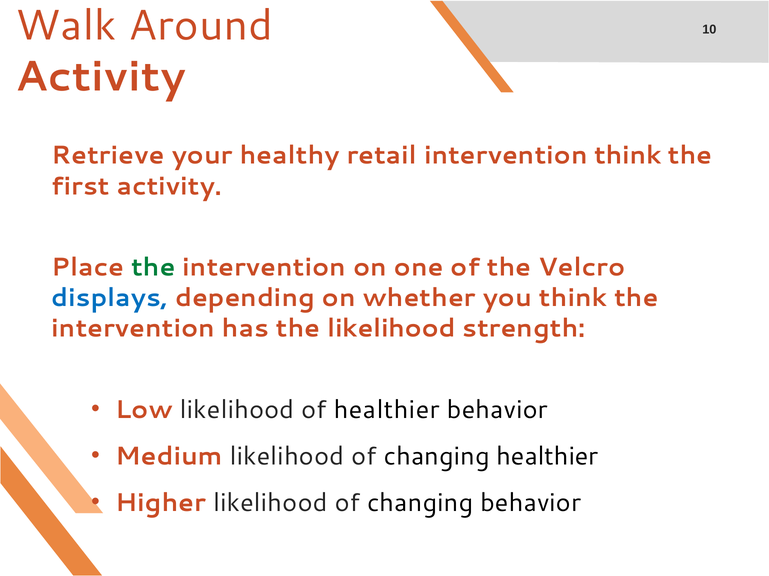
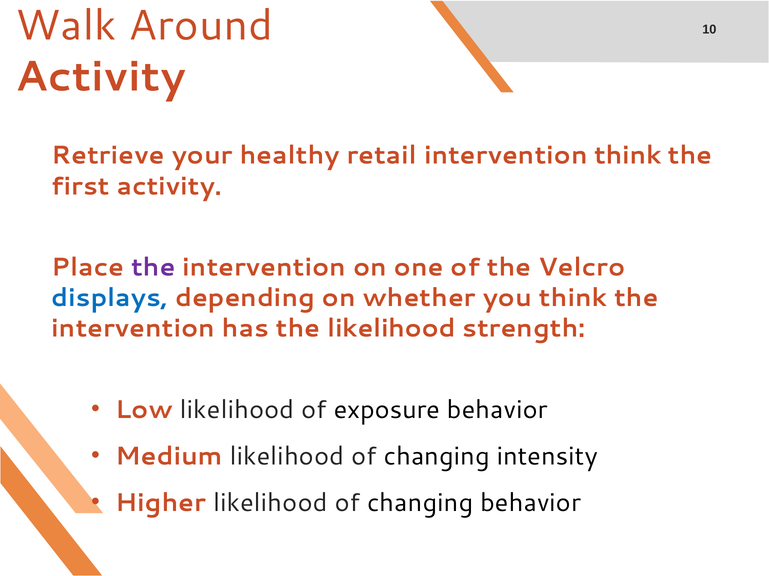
the colour: green -> purple (153, 267)
of healthier: healthier -> exposure (387, 410)
changing healthier: healthier -> intensity (547, 457)
